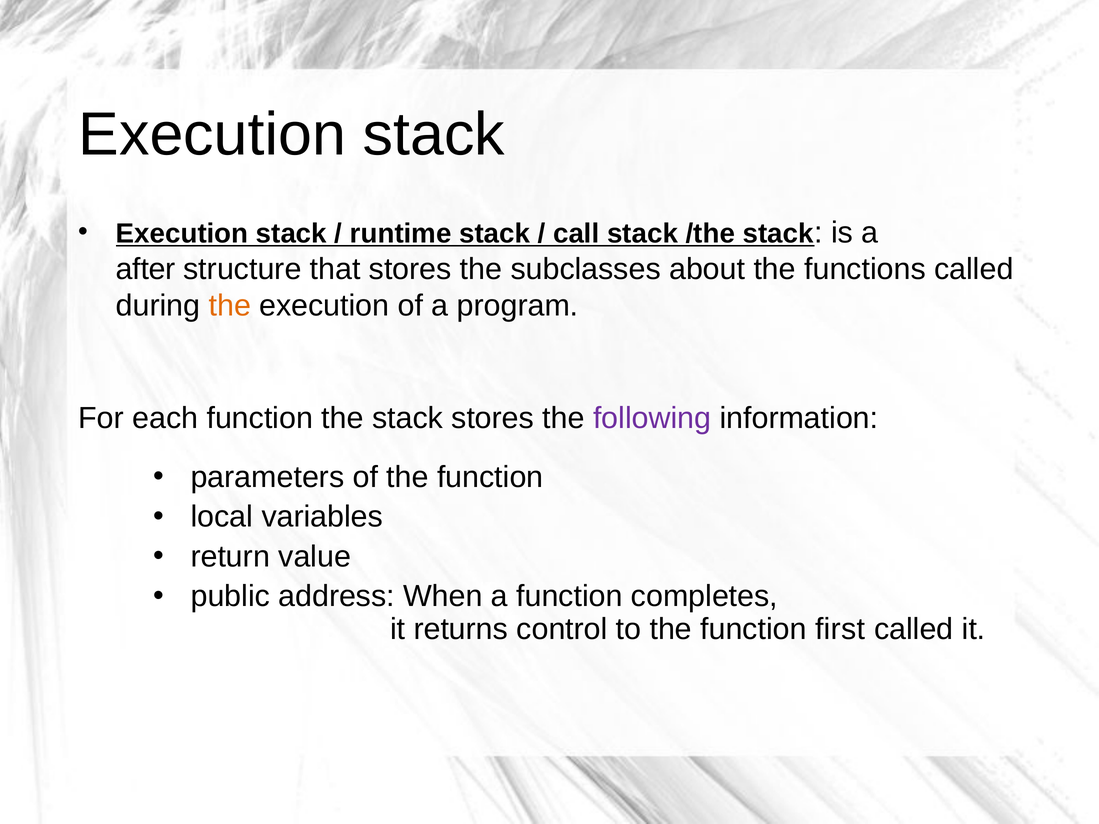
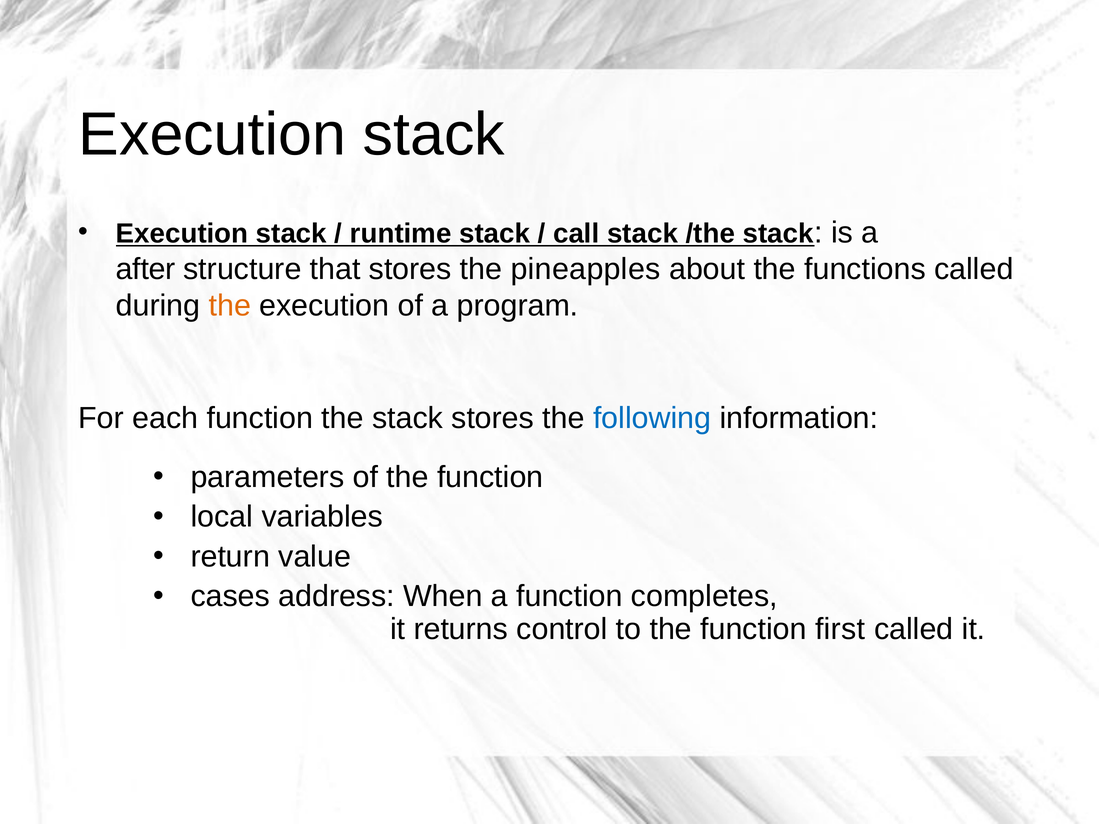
subclasses: subclasses -> pineapples (586, 269)
following colour: purple -> blue (652, 418)
public: public -> cases (230, 596)
